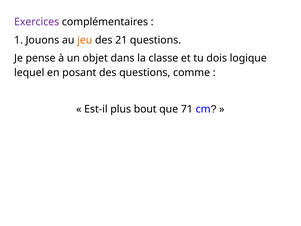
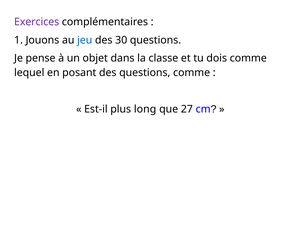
jeu colour: orange -> blue (85, 40)
21: 21 -> 30 (121, 40)
dois logique: logique -> comme (248, 58)
bout: bout -> long (145, 109)
71: 71 -> 27 (187, 109)
